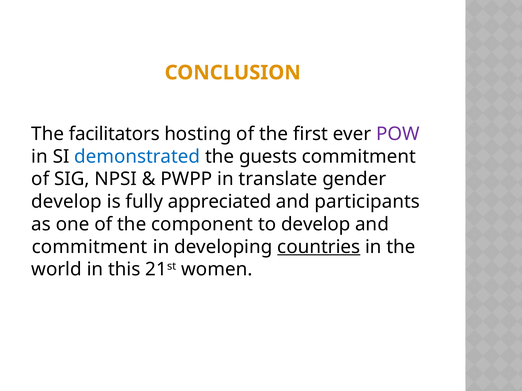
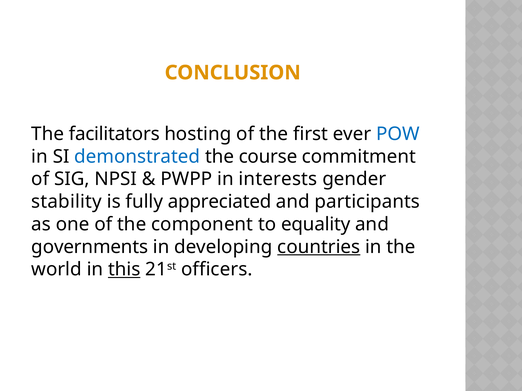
POW colour: purple -> blue (398, 134)
guests: guests -> course (268, 157)
translate: translate -> interests (278, 179)
develop: develop -> stability (67, 202)
to develop: develop -> equality (316, 225)
commitment: commitment -> governments (90, 247)
this underline: none -> present (124, 270)
women: women -> officers (217, 270)
